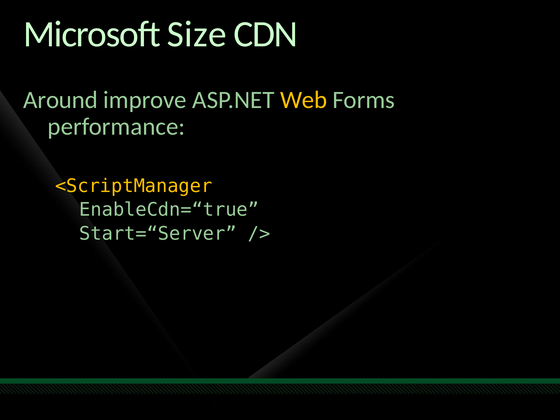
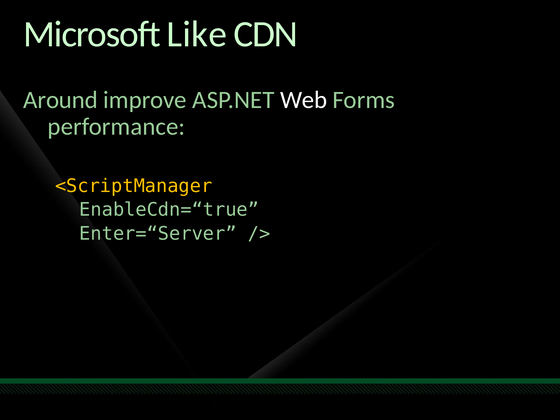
Size: Size -> Like (197, 34)
Web colour: yellow -> white (304, 100)
Start=“Server: Start=“Server -> Enter=“Server (158, 234)
